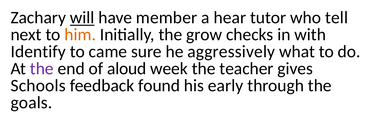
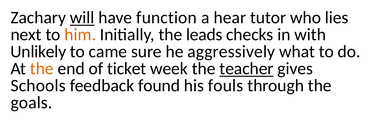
member: member -> function (167, 18)
tell: tell -> lies (337, 18)
grow: grow -> leads (204, 35)
Identify: Identify -> Unlikely (38, 52)
the colour: purple -> orange (42, 69)
aloud: aloud -> ticket (127, 69)
teacher underline: none -> present (247, 69)
early: early -> fouls (226, 86)
